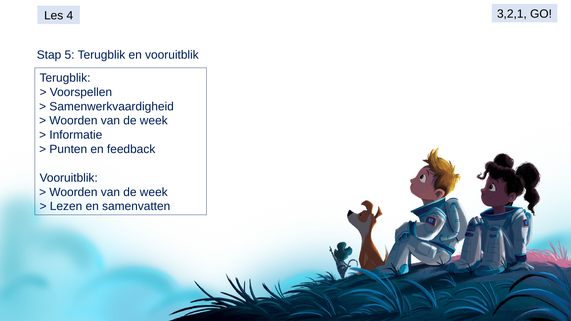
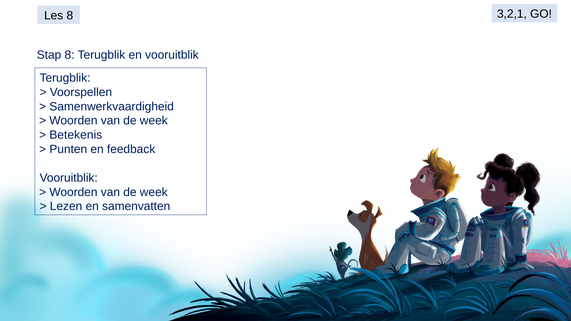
Les 4: 4 -> 8 (70, 16)
Stap 5: 5 -> 8 (70, 55)
Informatie: Informatie -> Betekenis (76, 135)
